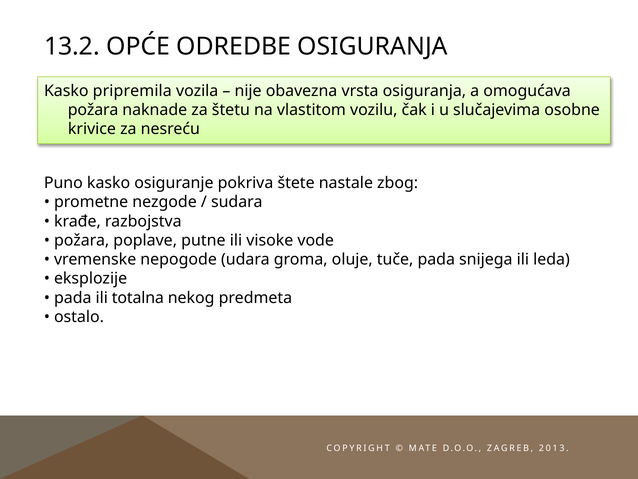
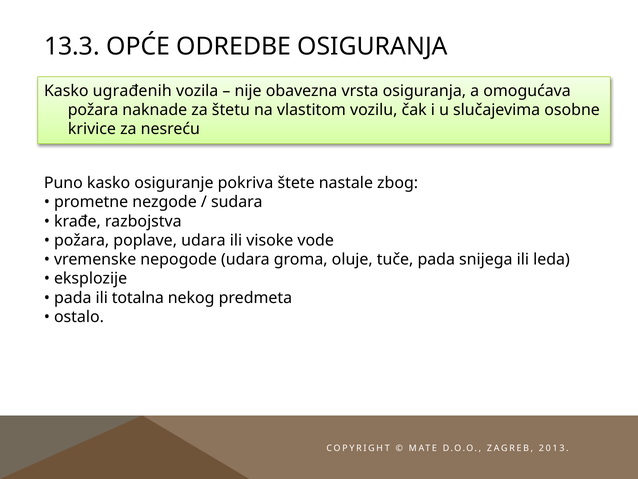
13.2: 13.2 -> 13.3 (72, 46)
pripremila: pripremila -> ugrađenih (132, 91)
poplave putne: putne -> udara (203, 240)
